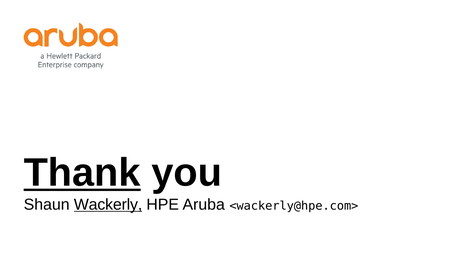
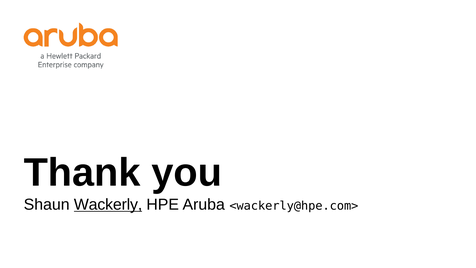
Thank underline: present -> none (82, 173)
